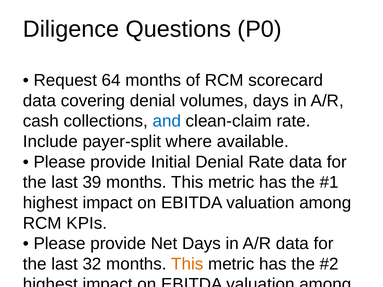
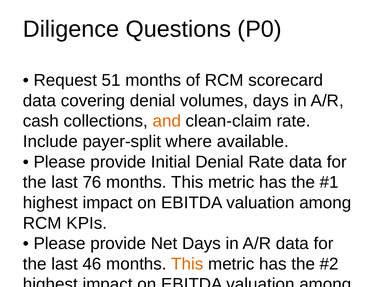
64: 64 -> 51 (111, 80)
and colour: blue -> orange (167, 121)
39: 39 -> 76 (92, 182)
32: 32 -> 46 (92, 264)
